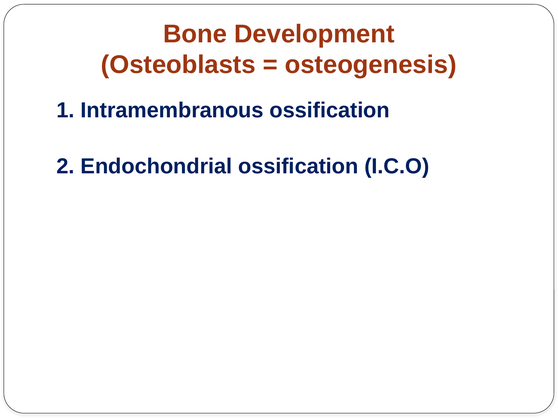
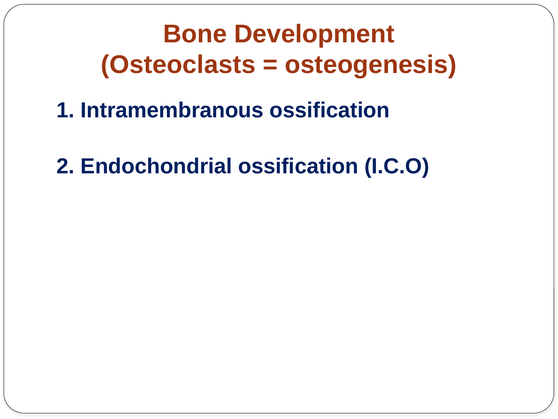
Osteoblasts: Osteoblasts -> Osteoclasts (178, 65)
